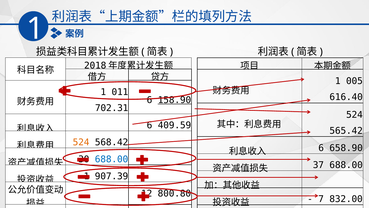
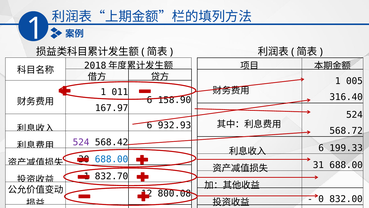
616.40: 616.40 -> 316.40 (346, 97)
158.90 underline: present -> none (174, 100)
702.31: 702.31 -> 167.97 (112, 108)
409.59: 409.59 -> 932.93 (174, 125)
565.42: 565.42 -> 568.72 (346, 131)
524 colour: orange -> purple (81, 142)
658.90: 658.90 -> 199.33 (346, 148)
37: 37 -> 31 (318, 165)
907.39: 907.39 -> 832.70 (112, 176)
800.80: 800.80 -> 800.08 (174, 193)
7: 7 -> 0 (321, 199)
